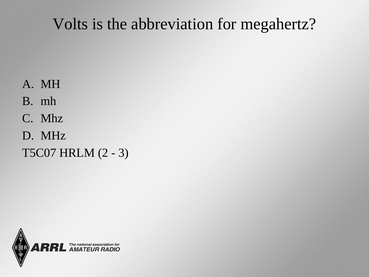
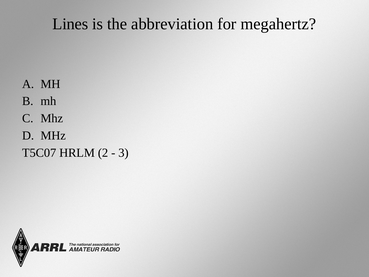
Volts: Volts -> Lines (70, 24)
